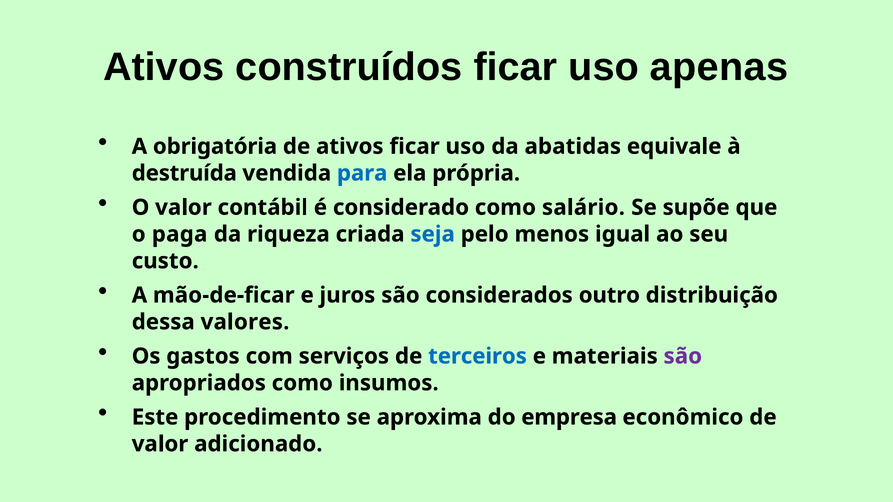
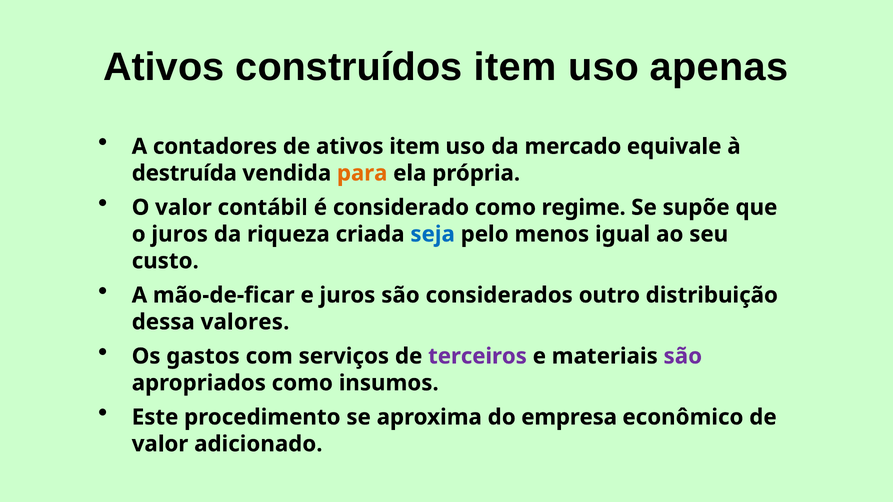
construídos ficar: ficar -> item (515, 67)
obrigatória: obrigatória -> contadores (215, 147)
ativos ficar: ficar -> item (415, 147)
abatidas: abatidas -> mercado (573, 147)
para colour: blue -> orange (362, 173)
salário: salário -> regime (584, 208)
o paga: paga -> juros (180, 234)
terceiros colour: blue -> purple (478, 356)
